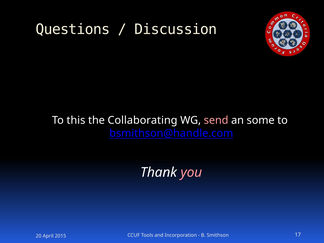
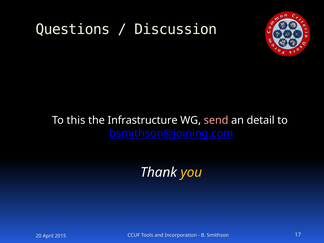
Collaborating: Collaborating -> Infrastructure (143, 120)
some: some -> detail (261, 120)
bsmithson@handle.com: bsmithson@handle.com -> bsmithson@joining.com (171, 133)
you colour: pink -> yellow (191, 172)
